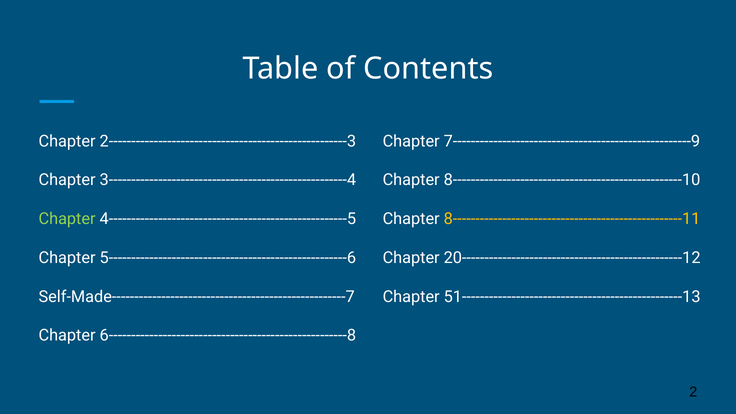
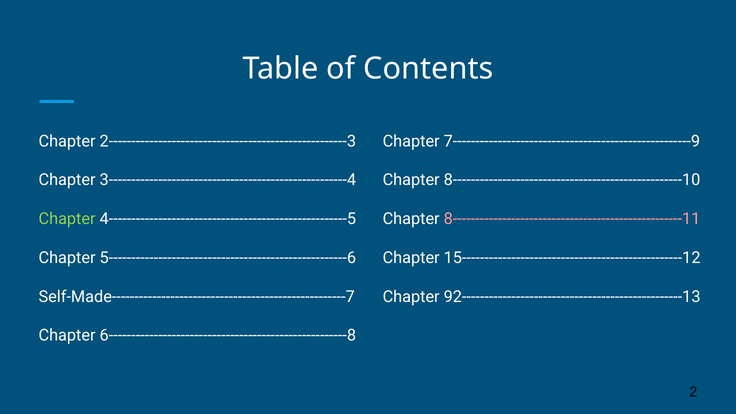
8---------------------------------------------------11 colour: yellow -> pink (572, 219)
20-------------------------------------------------12: 20-------------------------------------------------12 -> 15-------------------------------------------------12 (572, 258)
51-------------------------------------------------13: 51-------------------------------------------------13 -> 92-------------------------------------------------13 (572, 297)
